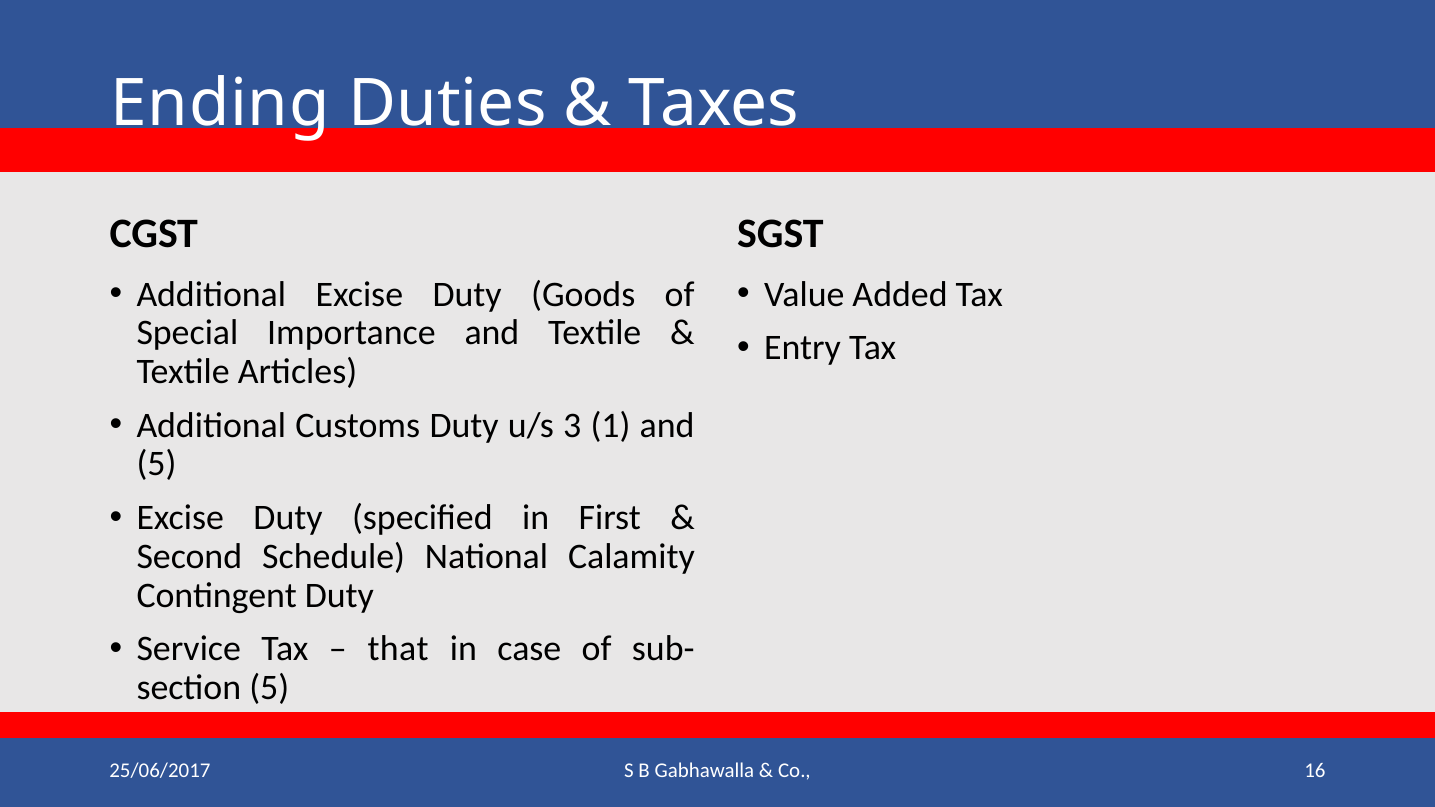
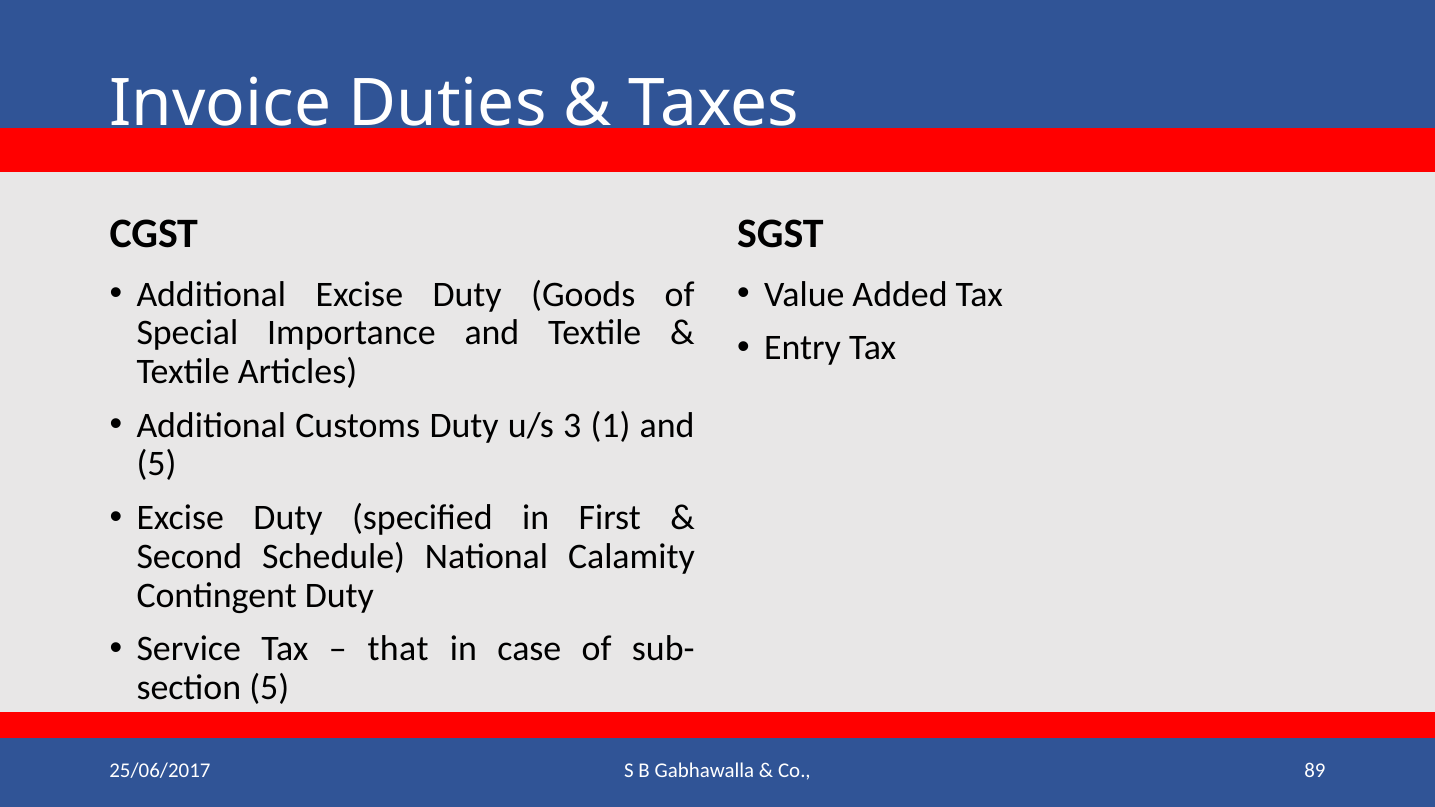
Ending: Ending -> Invoice (220, 104)
16: 16 -> 89 (1315, 771)
